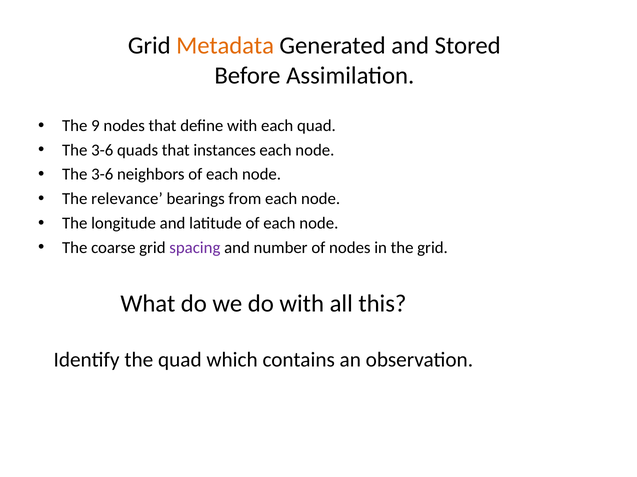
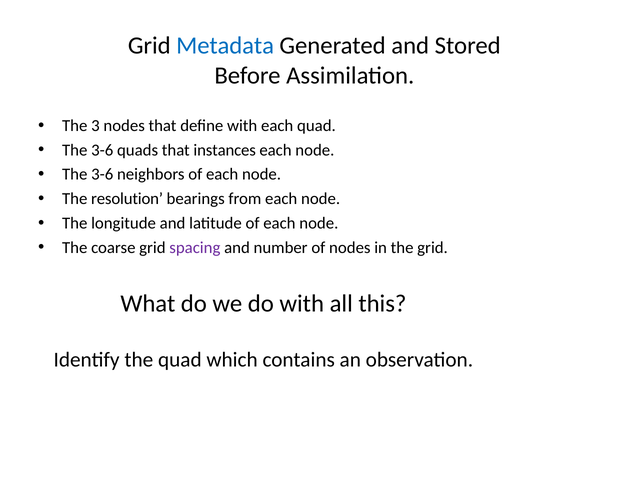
Metadata colour: orange -> blue (225, 46)
9: 9 -> 3 (95, 126)
relevance: relevance -> resolution (127, 199)
